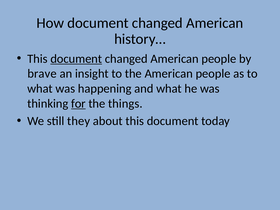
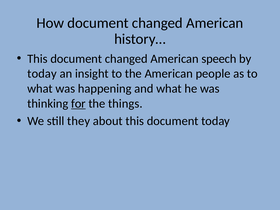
document underline: present -> none (76, 59)
changed American people: people -> speech (219, 59)
brave: brave -> today (42, 74)
